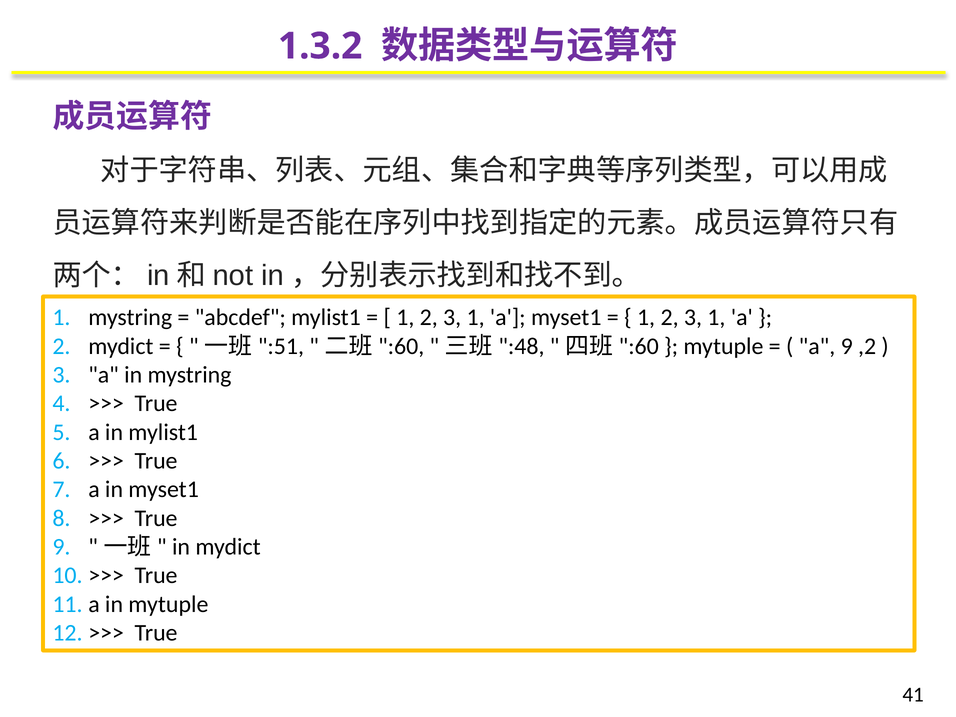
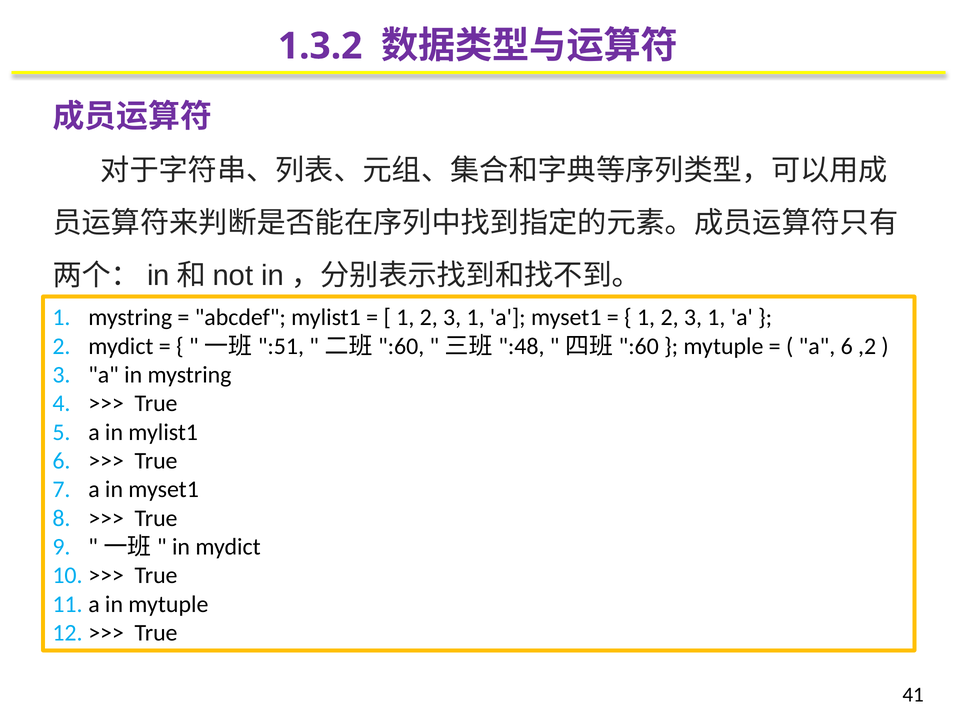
a 9: 9 -> 6 (847, 346)
